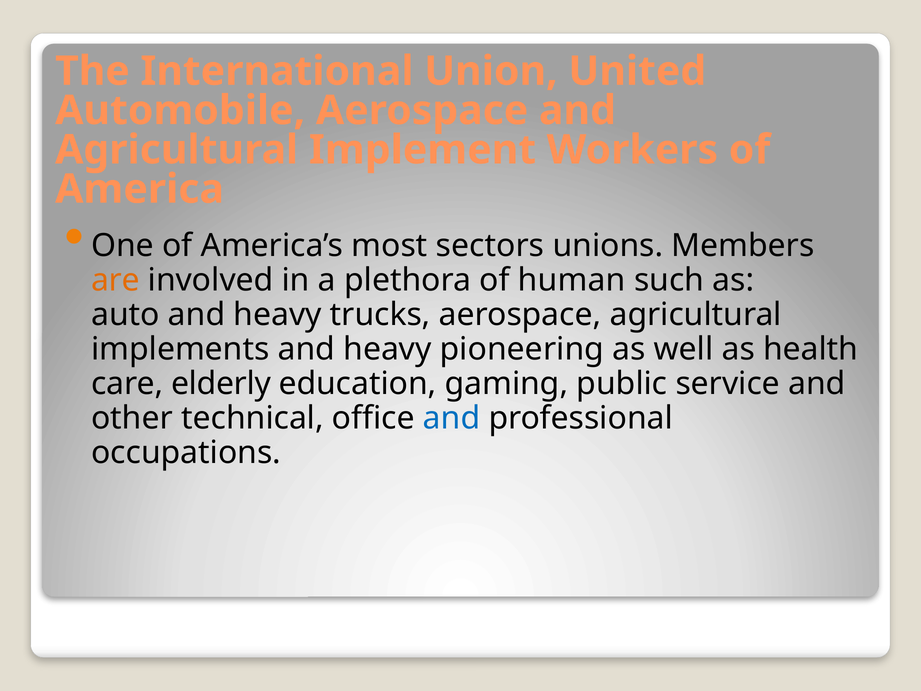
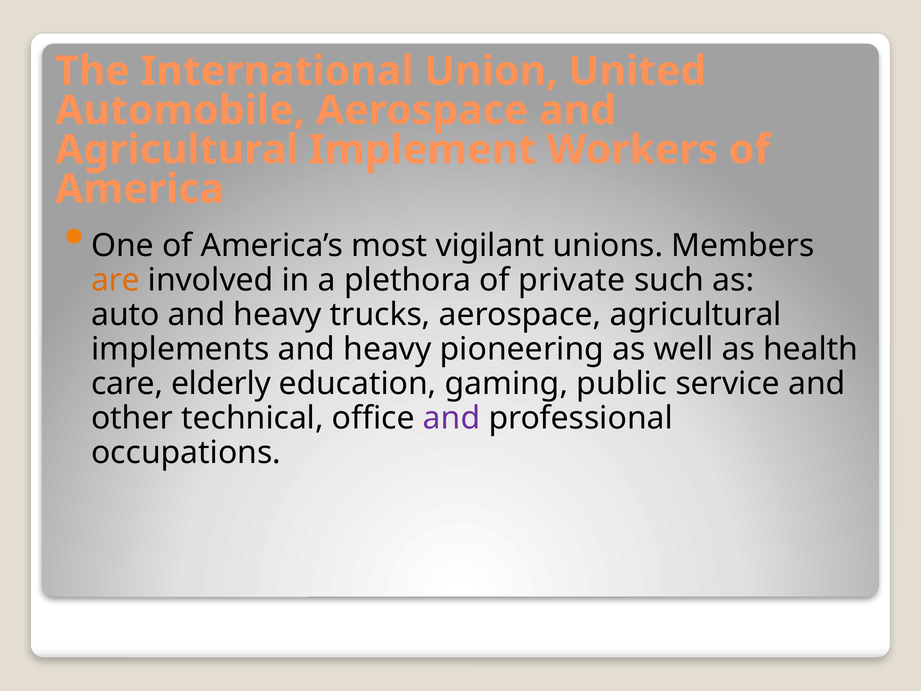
sectors: sectors -> vigilant (490, 246)
human: human -> private (572, 280)
and colour: blue -> purple (452, 418)
